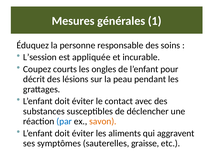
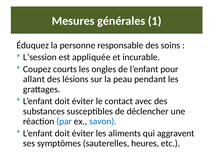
décrit: décrit -> allant (34, 79)
savon colour: orange -> blue (103, 121)
graisse: graisse -> heures (145, 143)
